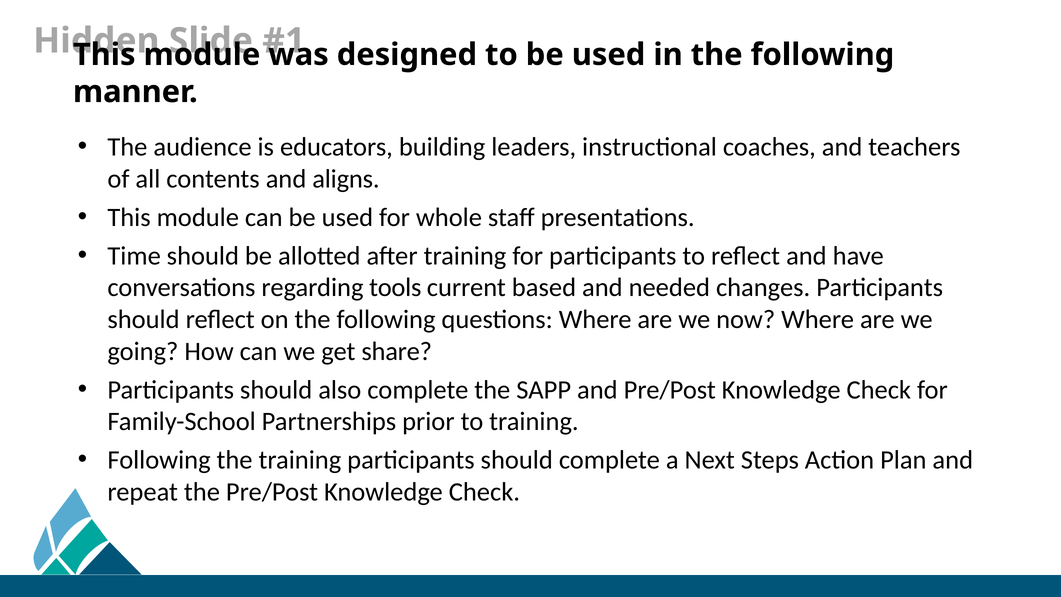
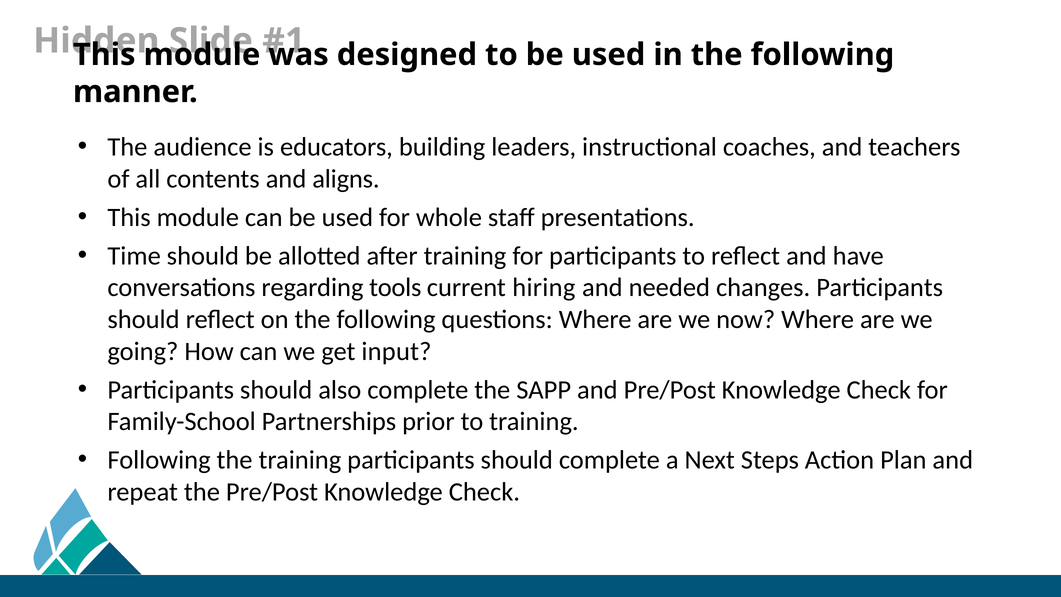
based: based -> hiring (544, 288)
share: share -> input (396, 351)
